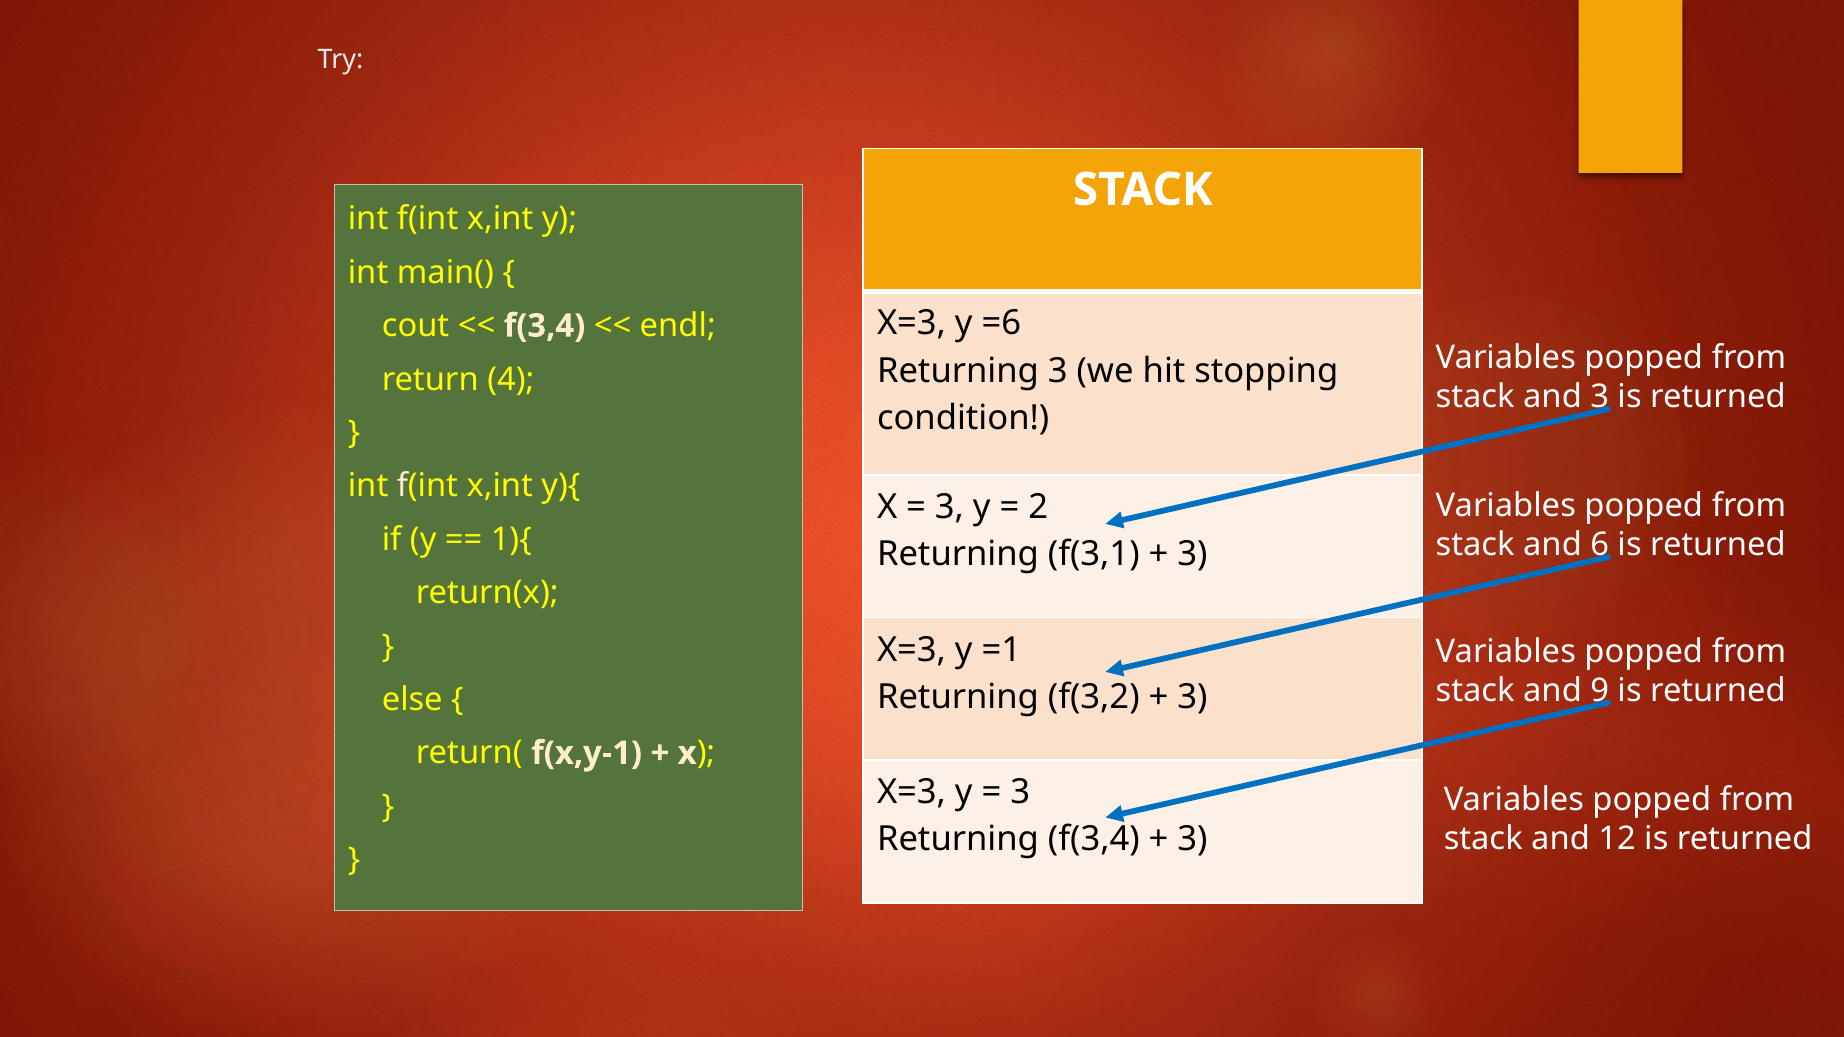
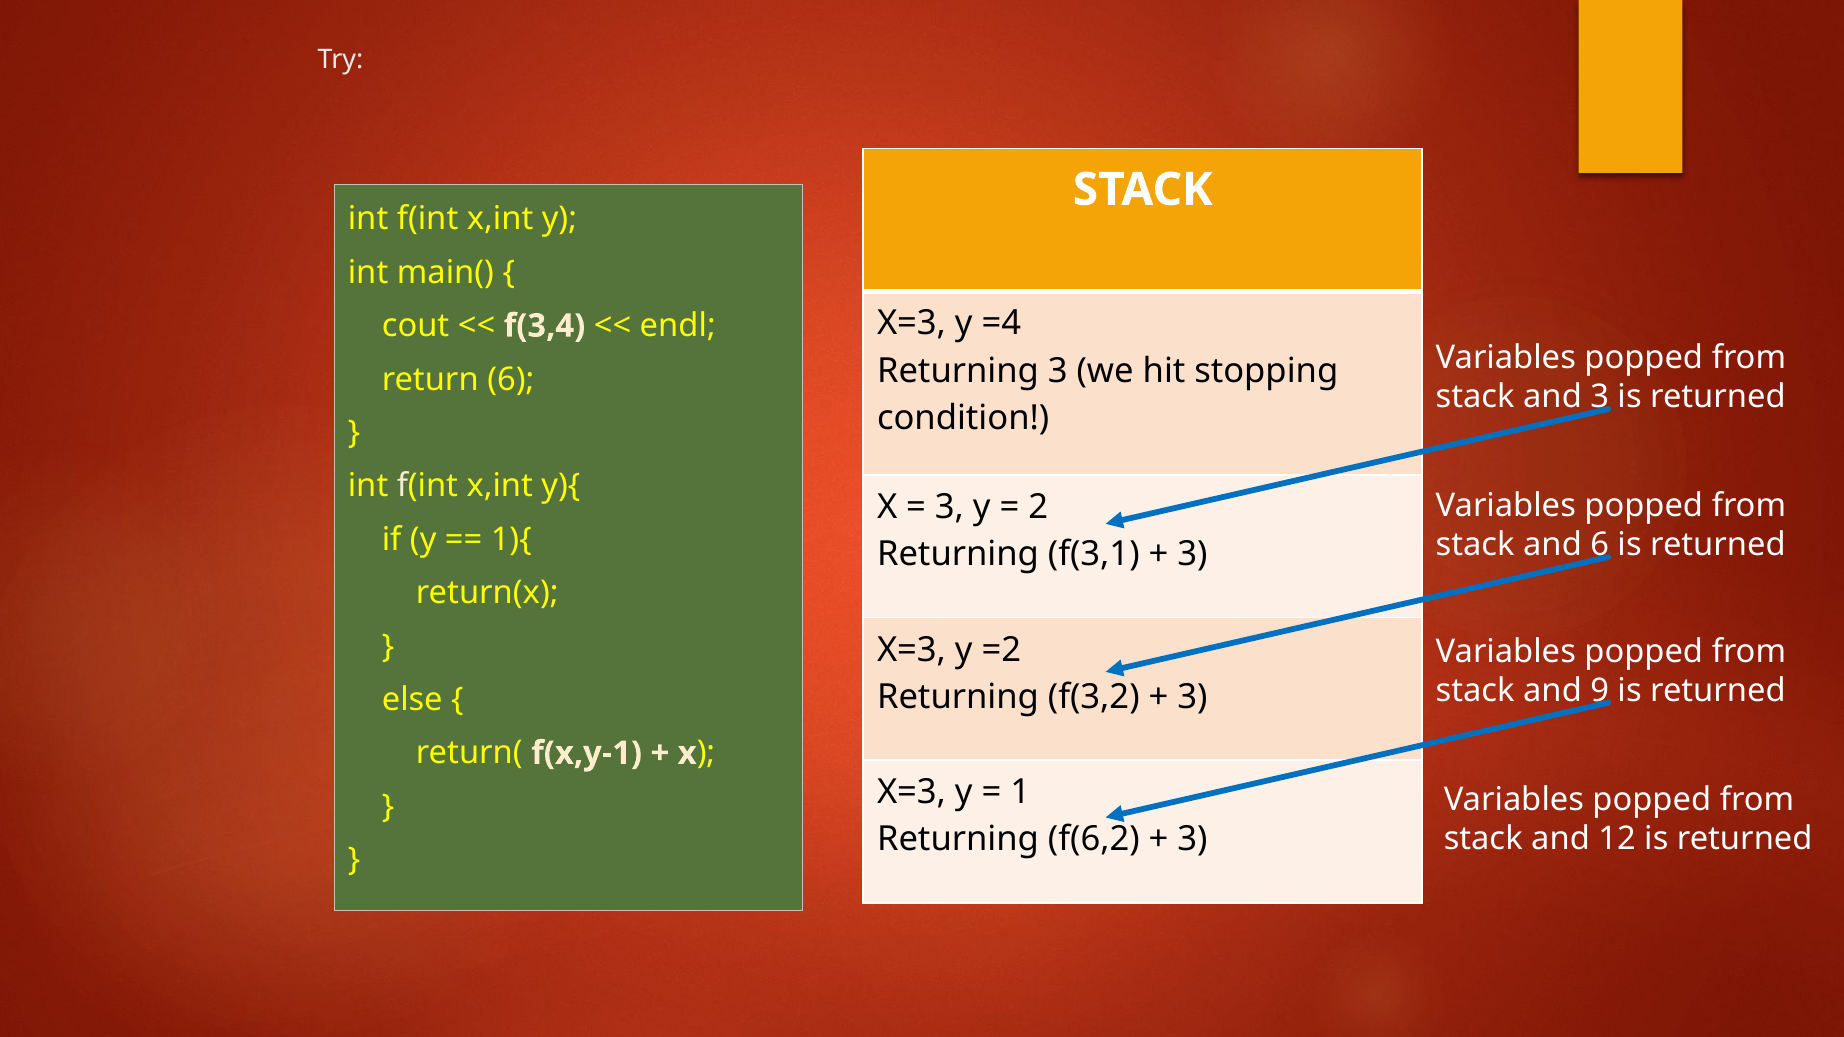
=6: =6 -> =4 (1001, 324)
return 4: 4 -> 6 (511, 379)
=1: =1 -> =2 (1001, 650)
3: 3 -> 1 (1020, 793)
Returning f(3,4: f(3,4 -> f(6,2 (1094, 840)
